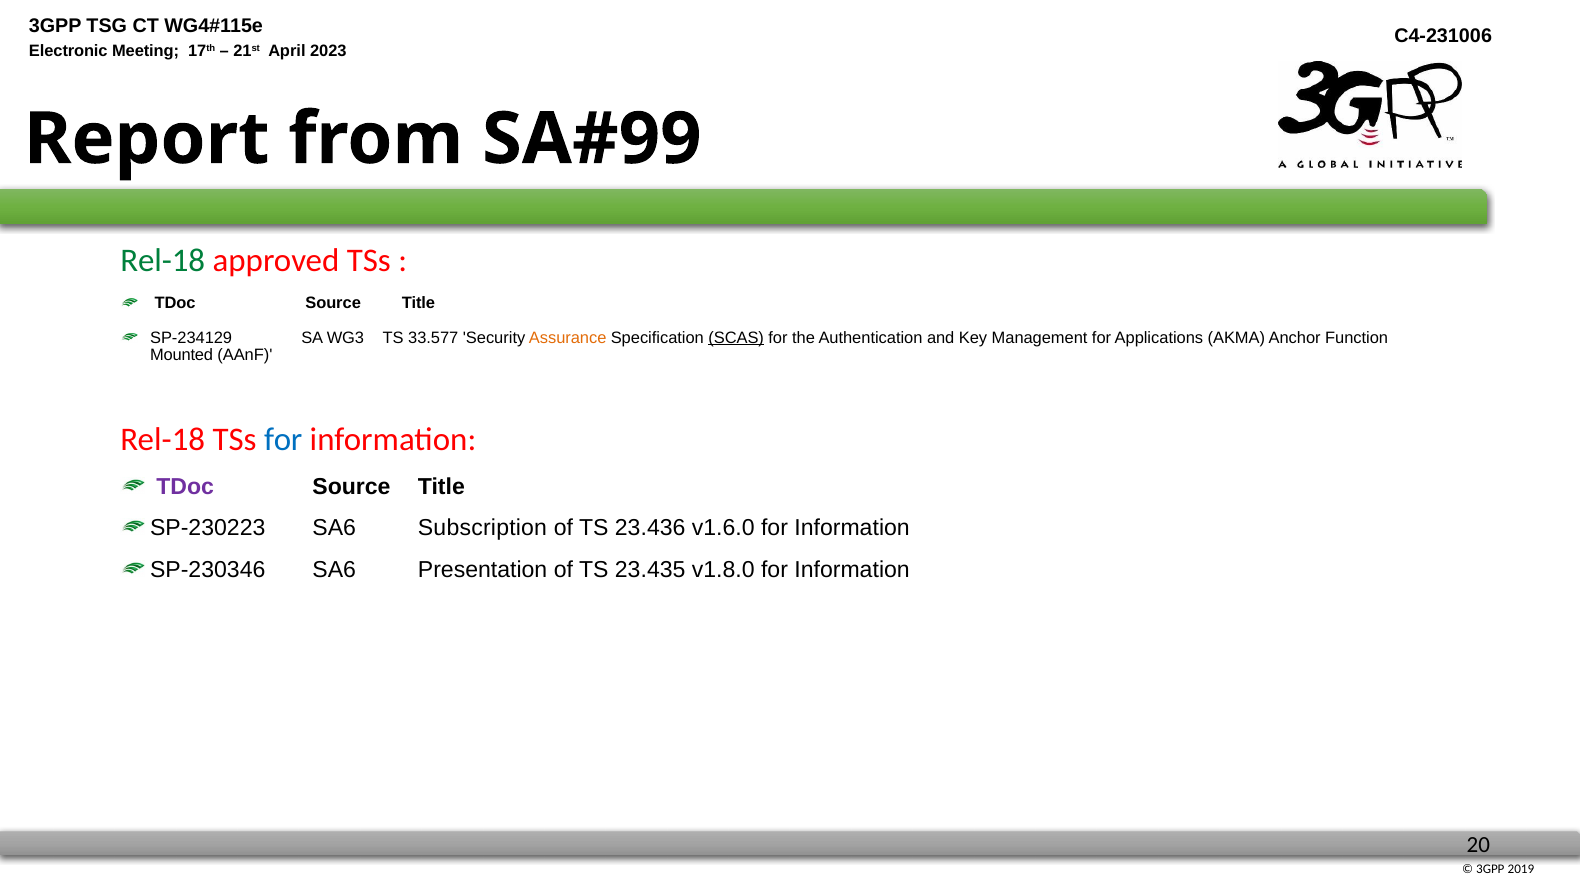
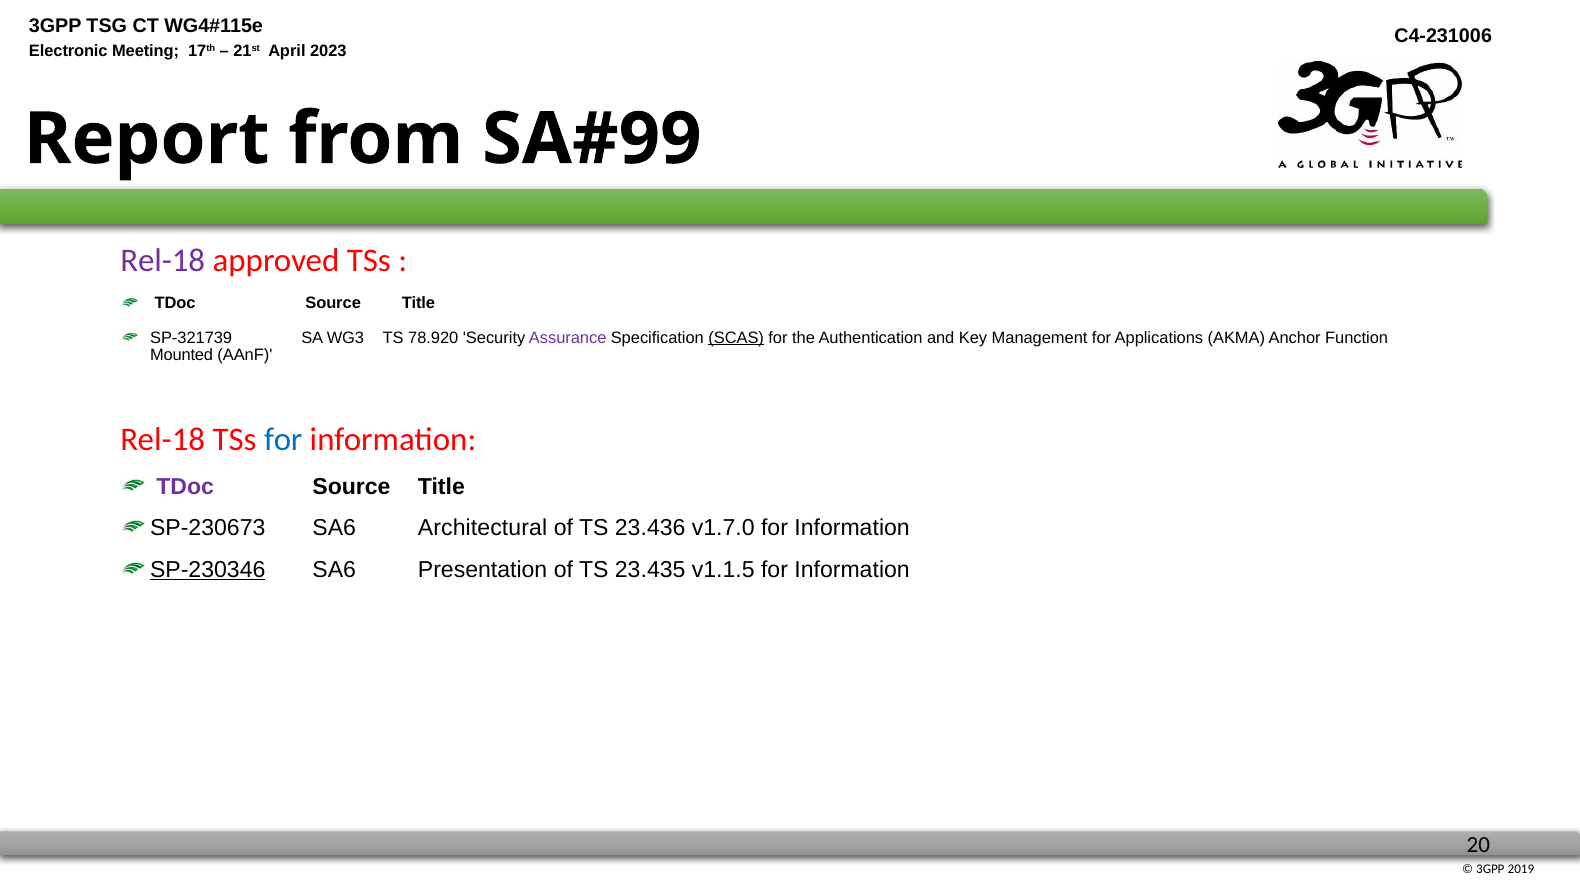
Rel-18 colour: green -> purple (163, 260)
SP-234129: SP-234129 -> SP-321739 (191, 338)
33.577: 33.577 -> 78.920 (433, 338)
Assurance colour: orange -> purple (568, 338)
SP-230223: SP-230223 -> SP-230673 (208, 528)
Subscription: Subscription -> Architectural (483, 528)
v1.6.0: v1.6.0 -> v1.7.0 (723, 528)
SP-230346 underline: none -> present (208, 569)
v1.8.0: v1.8.0 -> v1.1.5 (723, 569)
